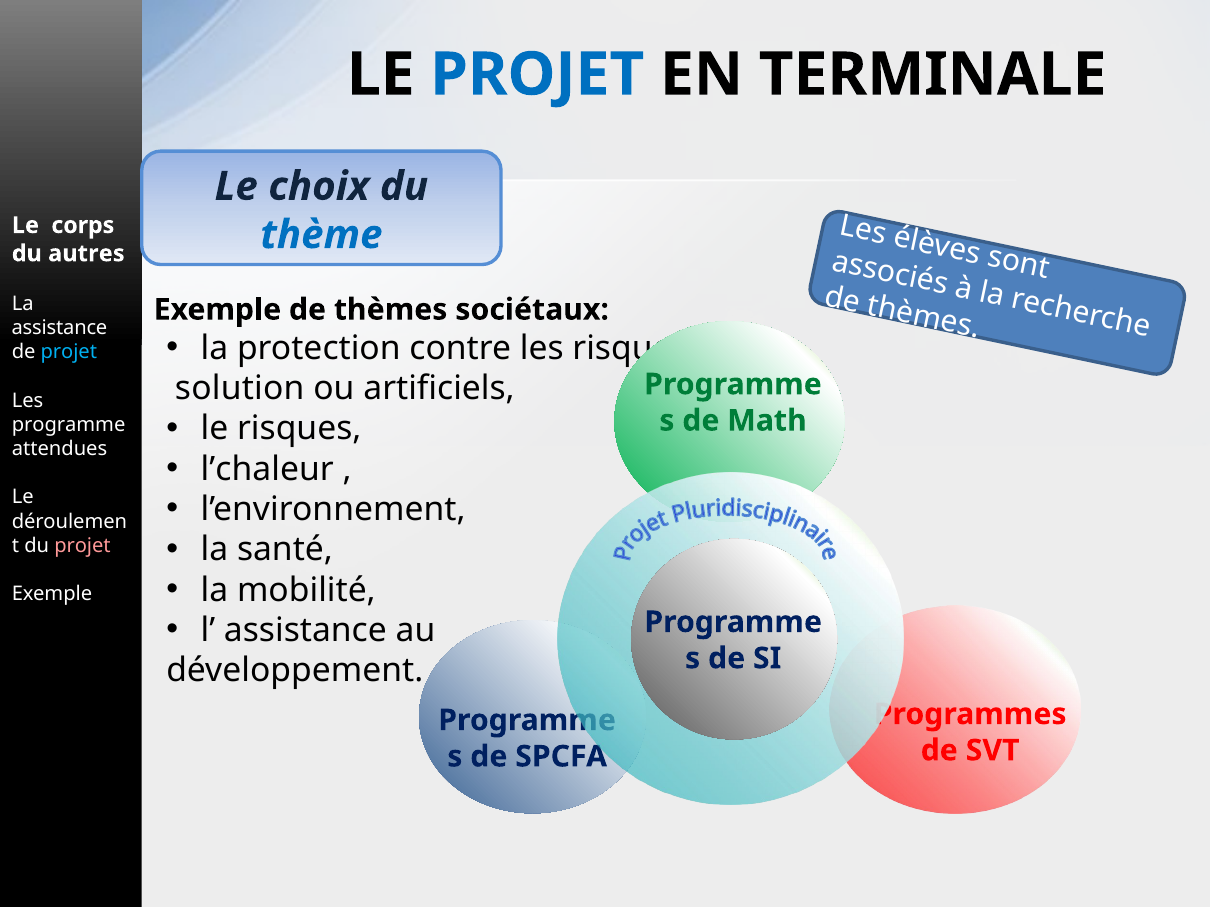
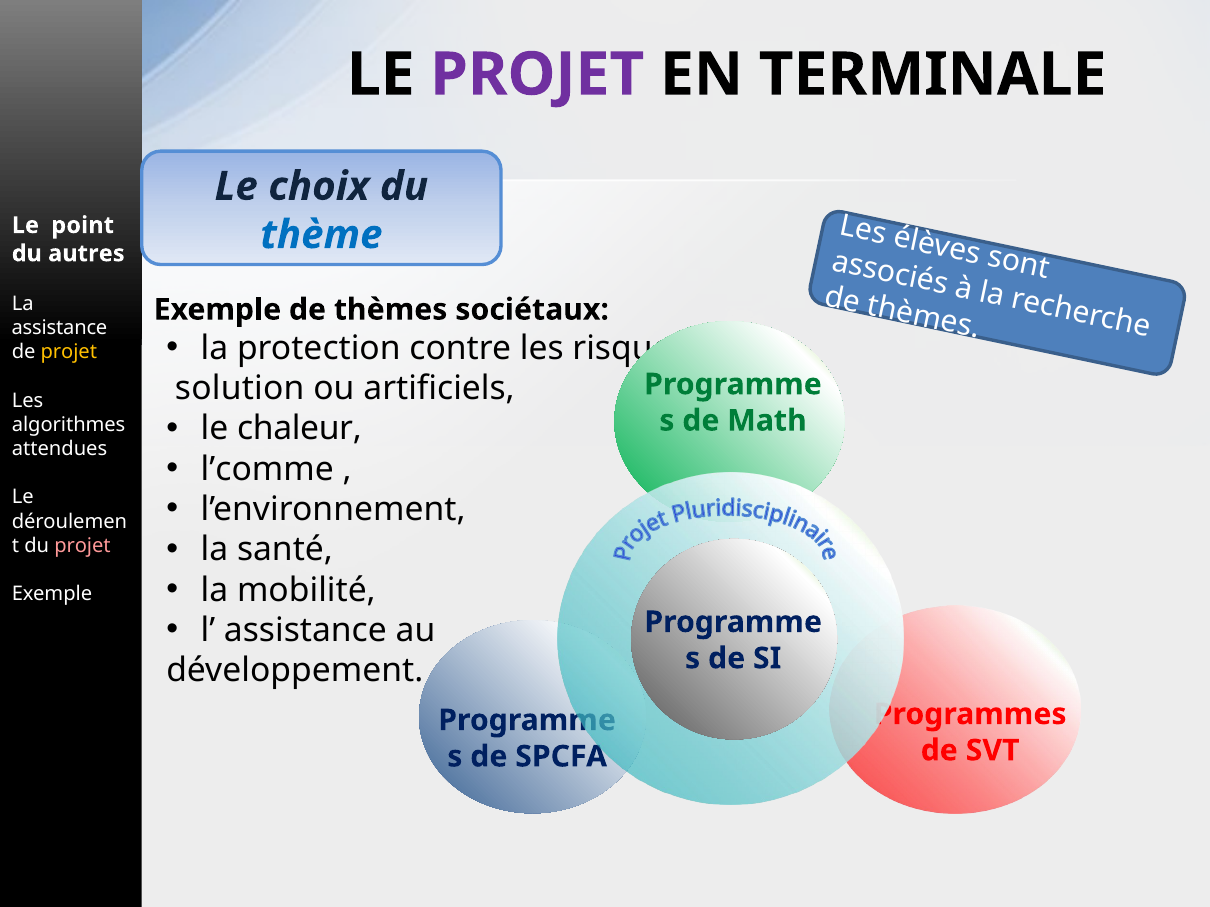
PROJET colour: blue -> purple (537, 75)
corps: corps -> point (83, 225)
projet colour: light blue -> yellow (69, 352)
le risques: risques -> chaleur (299, 429)
programme: programme -> algorithmes (69, 425)
l’chaleur: l’chaleur -> l’comme (267, 469)
